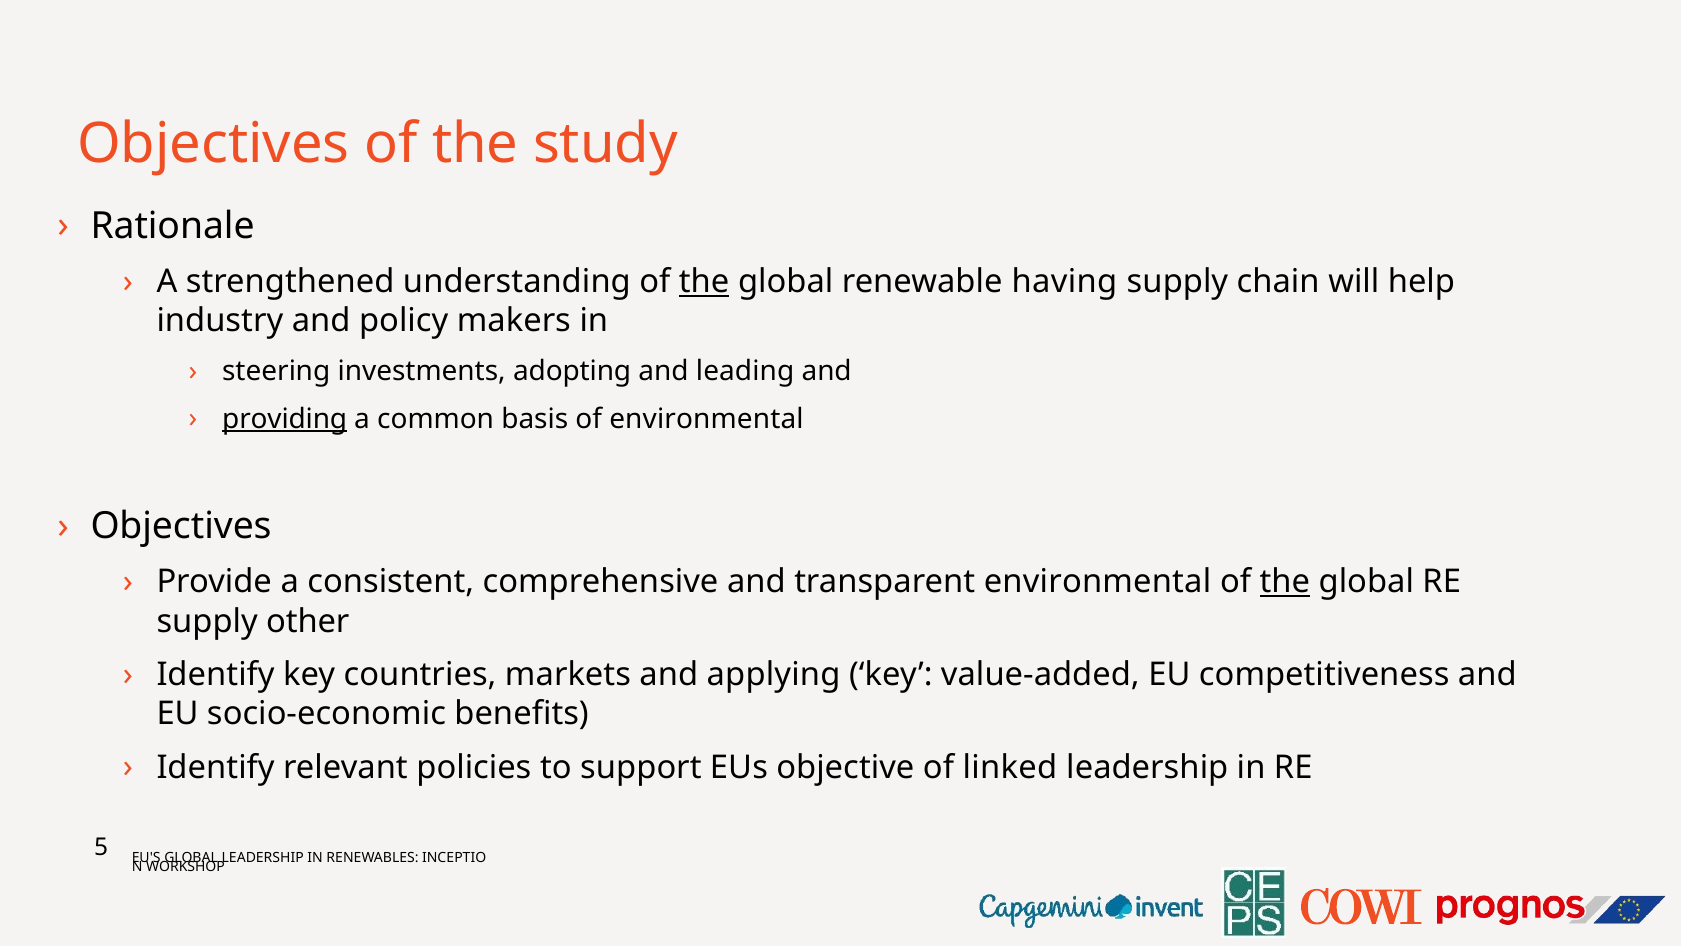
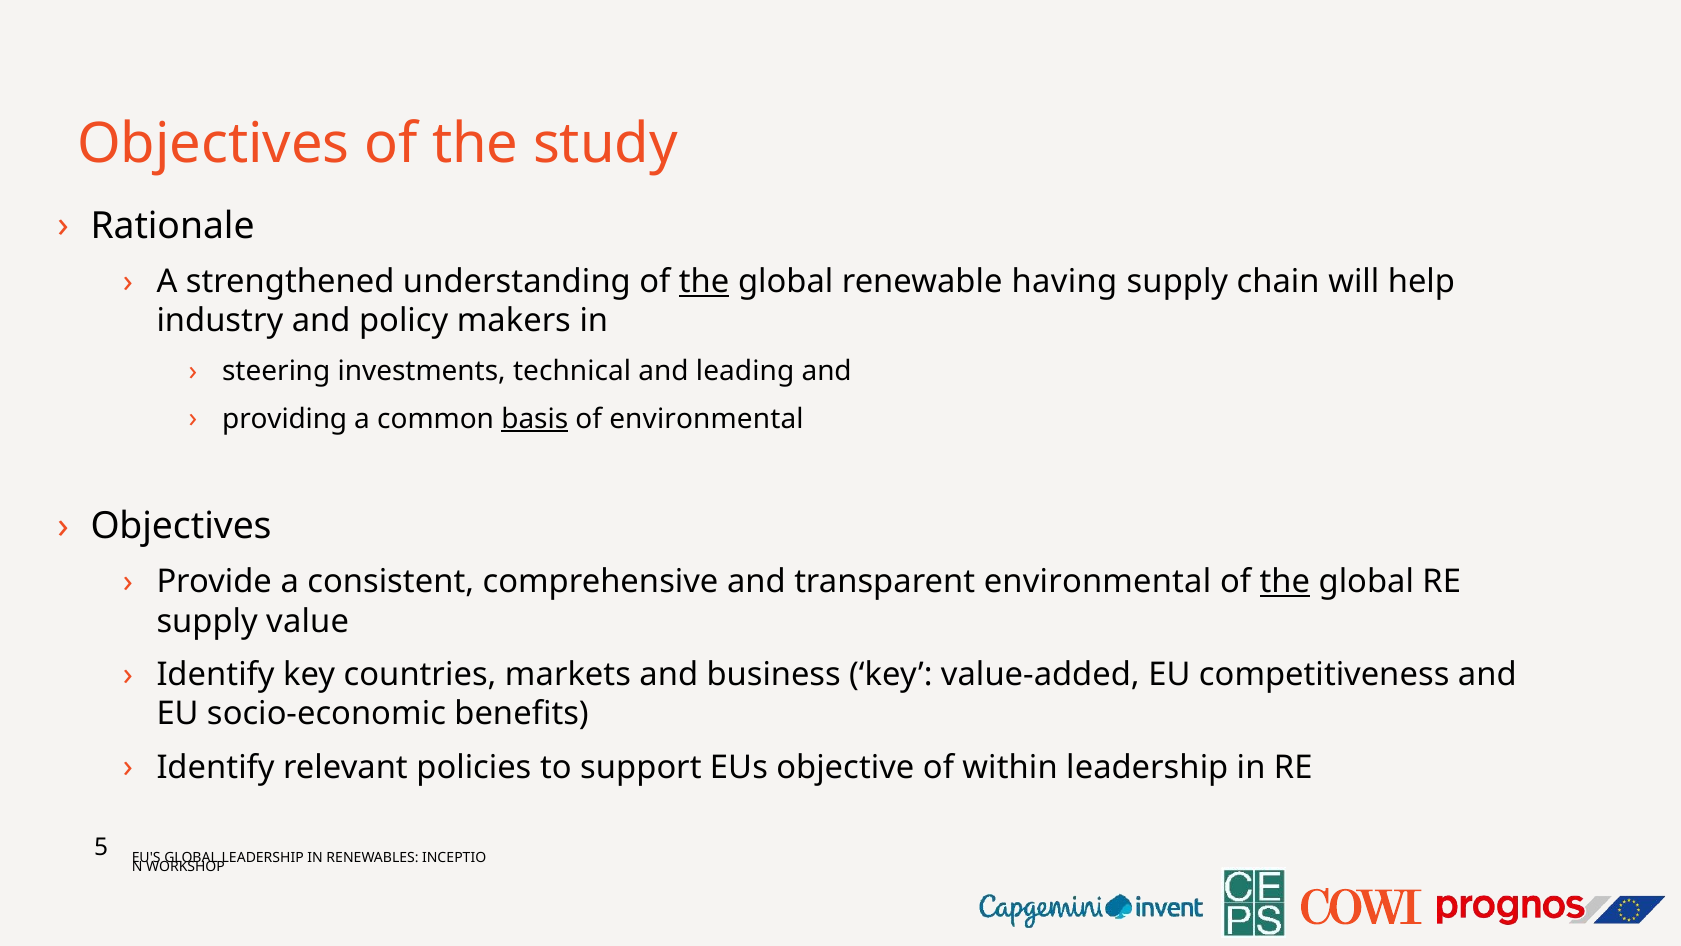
adopting: adopting -> technical (572, 371)
providing underline: present -> none (285, 419)
basis underline: none -> present (535, 419)
other: other -> value (308, 621)
applying: applying -> business (774, 674)
linked: linked -> within (1010, 767)
